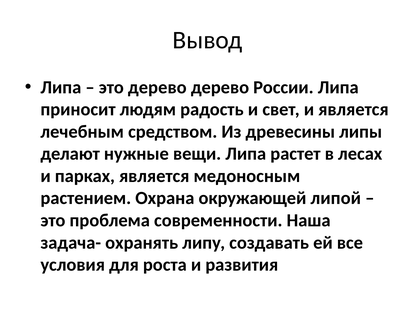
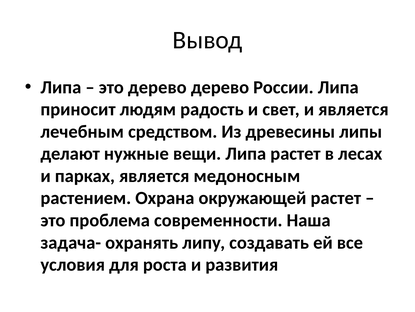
окружающей липой: липой -> растет (336, 198)
